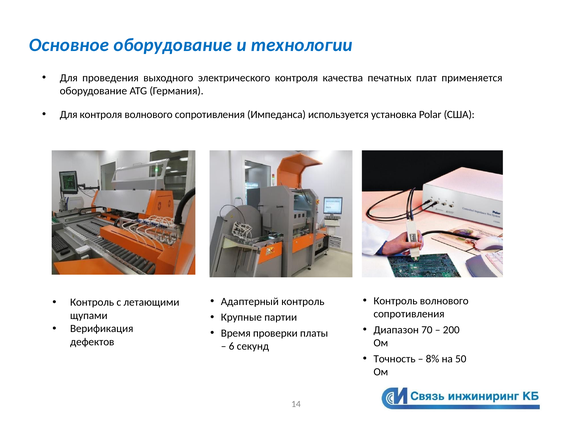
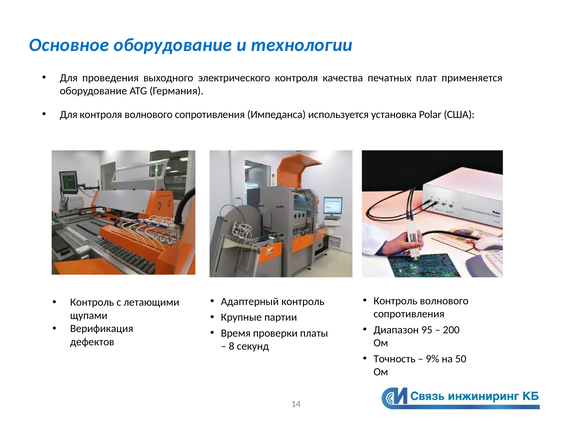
70: 70 -> 95 (427, 330)
6: 6 -> 8 (232, 346)
8%: 8% -> 9% (433, 359)
